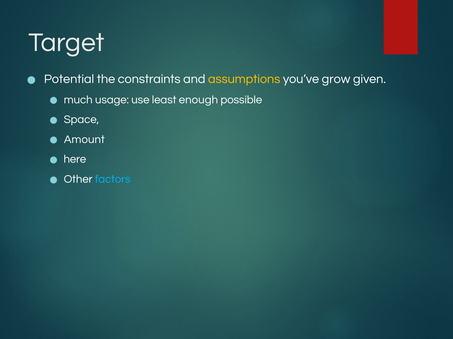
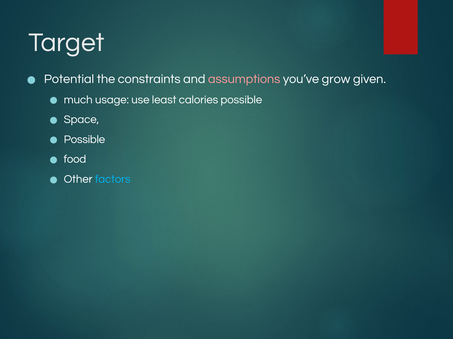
assumptions colour: yellow -> pink (244, 79)
enough: enough -> calories (198, 100)
Amount: Amount -> Possible (84, 140)
here: here -> food (75, 160)
